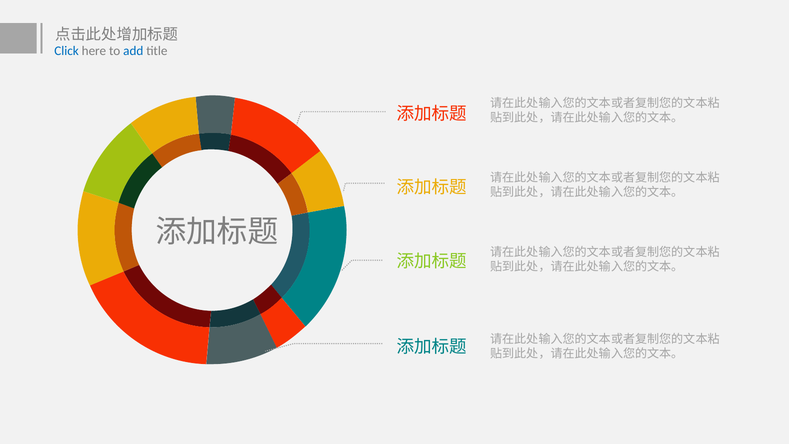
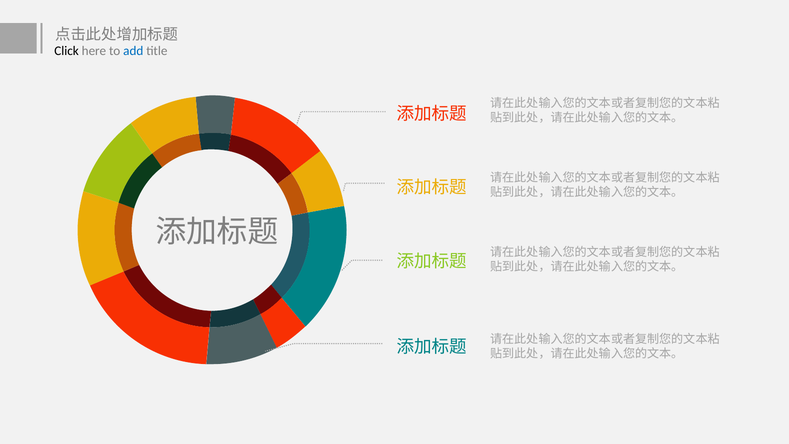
Click colour: blue -> black (67, 51)
